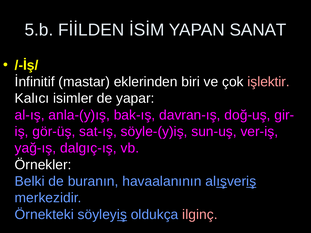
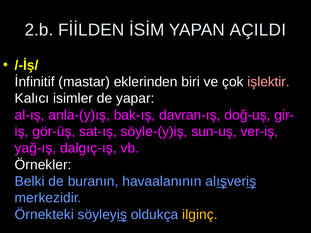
5.b: 5.b -> 2.b (39, 30)
SANAT: SANAT -> AÇILDI (258, 30)
ilginç colour: pink -> yellow (200, 215)
